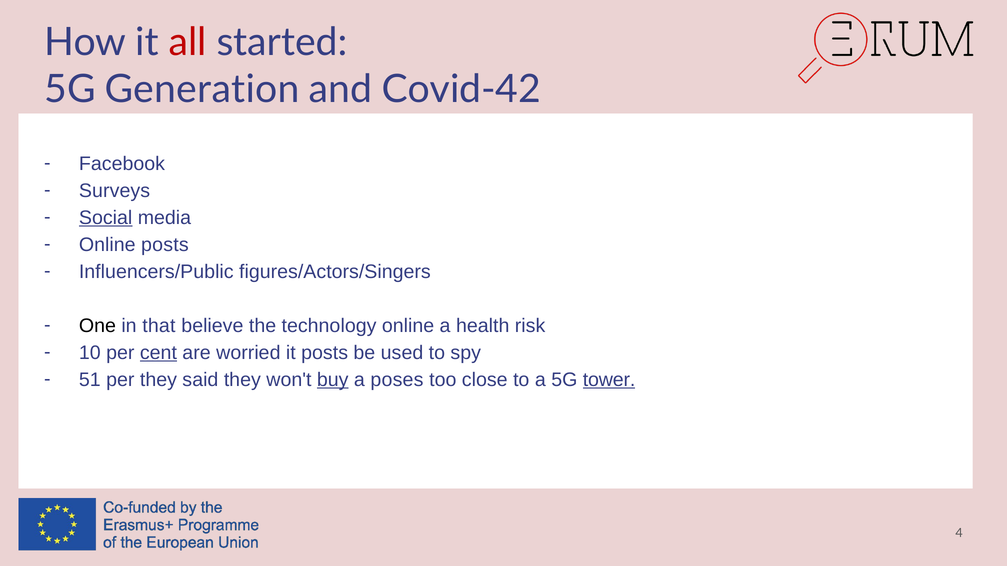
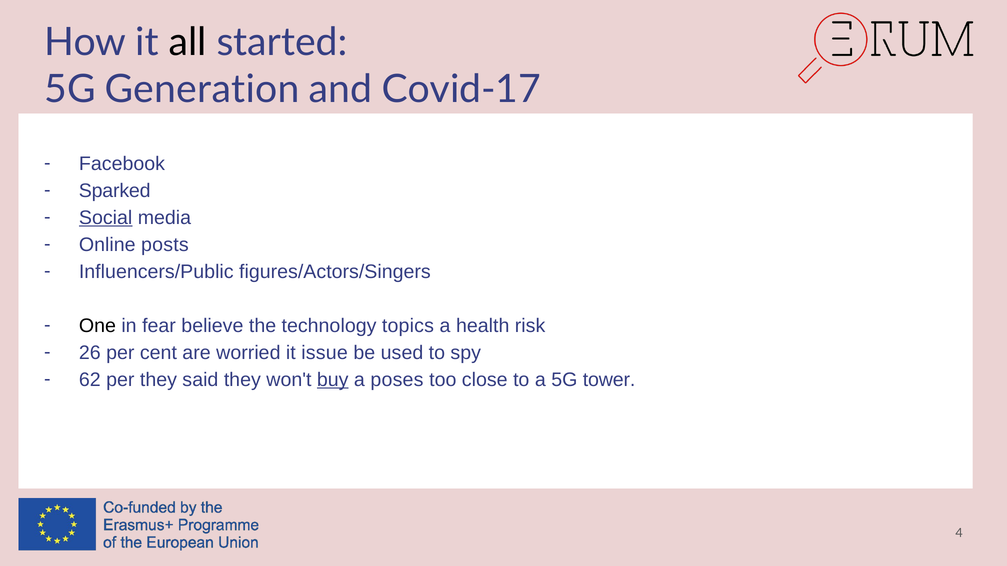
all colour: red -> black (188, 42)
Covid-42: Covid-42 -> Covid-17 (461, 89)
Surveys: Surveys -> Sparked (115, 191)
that: that -> fear (159, 326)
technology online: online -> topics (408, 326)
10: 10 -> 26 (90, 353)
cent underline: present -> none (158, 353)
it posts: posts -> issue (325, 353)
51: 51 -> 62 (90, 380)
tower underline: present -> none (609, 380)
